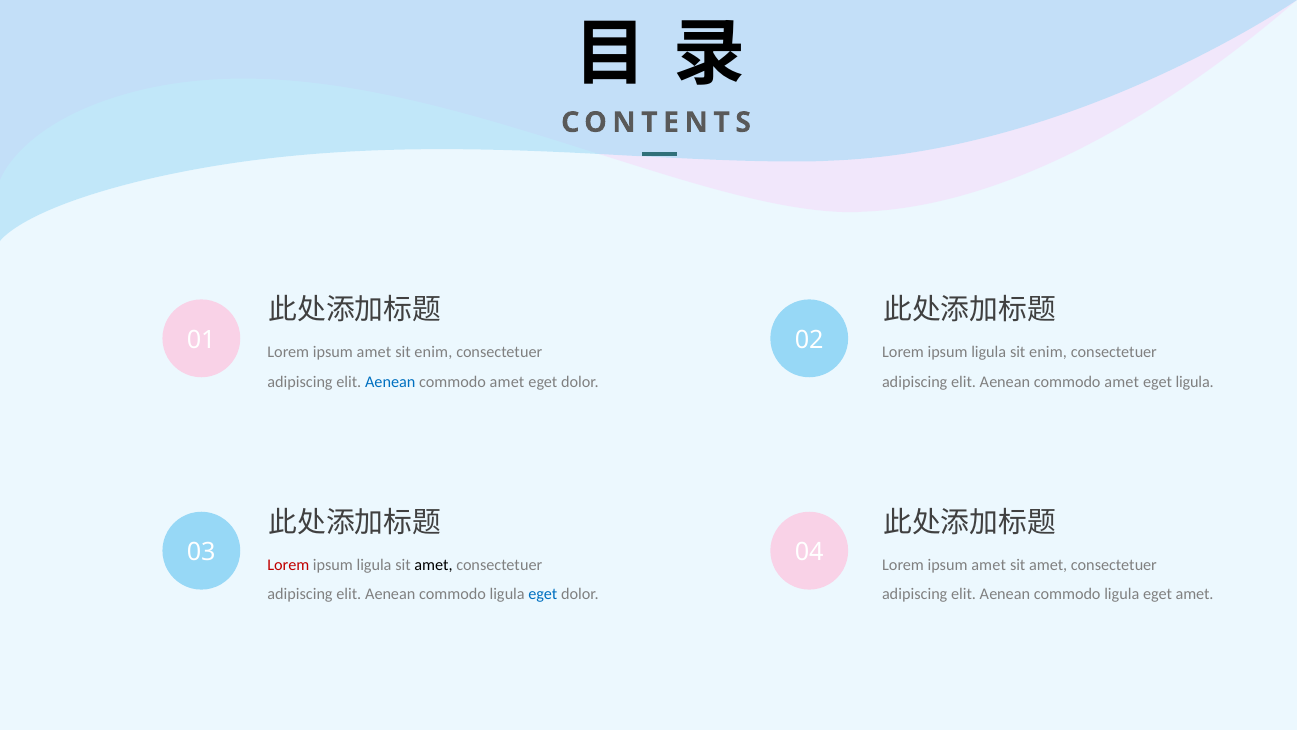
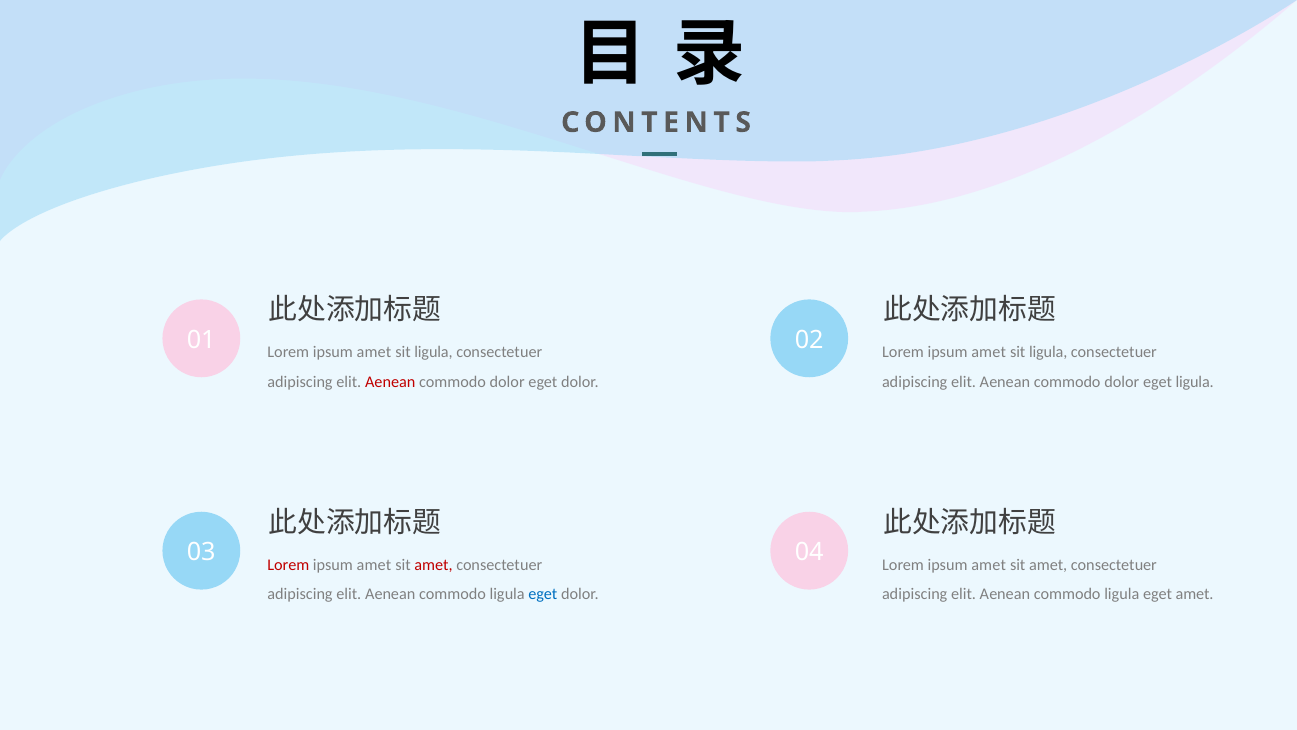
enim: enim -> ligula (433, 352)
ligula: ligula -> amet (989, 352)
enim: enim -> ligula (1048, 352)
Aenean colour: blue -> red (390, 381)
amet: amet -> dolor (507, 381)
amet: amet -> dolor (1122, 381)
ligula: ligula -> amet (374, 564)
amet colour: black -> red (433, 564)
